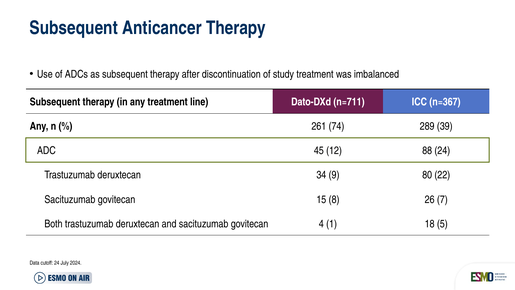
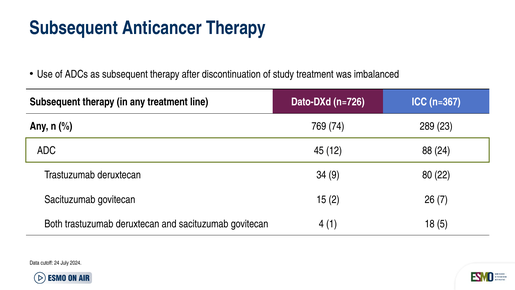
n=711: n=711 -> n=726 (349, 102)
261: 261 -> 769 (319, 126)
39: 39 -> 23 (445, 126)
8: 8 -> 2 (334, 199)
